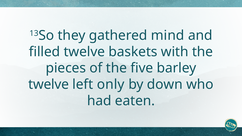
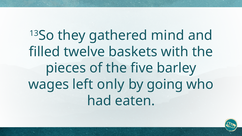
twelve: twelve -> wages (49, 84)
down: down -> going (165, 84)
